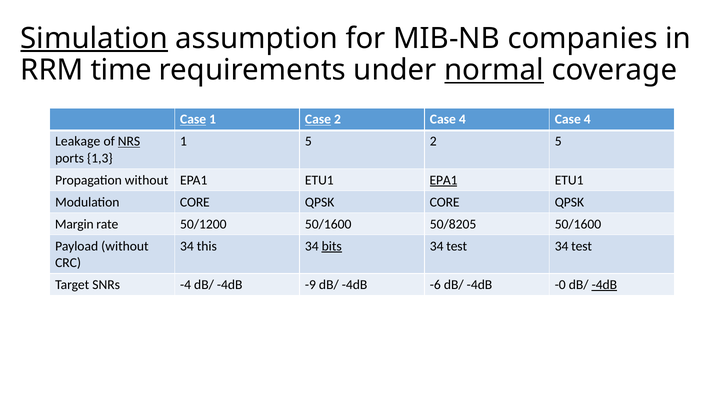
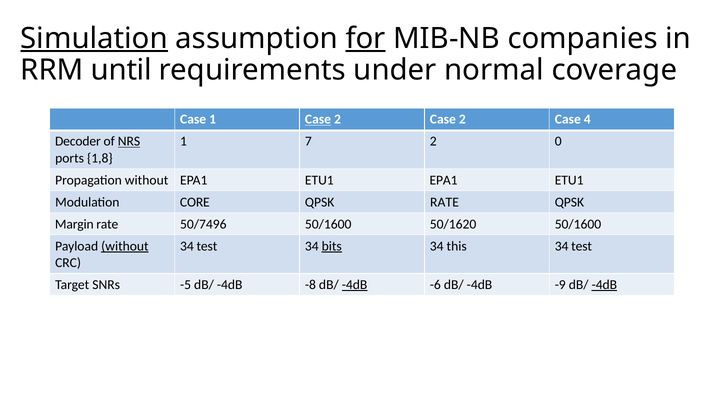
for underline: none -> present (366, 38)
time: time -> until (121, 70)
normal underline: present -> none (494, 70)
Case underline: present -> none (193, 120)
2 Case 4: 4 -> 2 (462, 120)
Leakage: Leakage -> Decoder (78, 142)
1 5: 5 -> 7 (308, 142)
2 5: 5 -> 0 (558, 142)
1,3: 1,3 -> 1,8 (100, 158)
EPA1 underline: present -> none (444, 180)
QPSK CORE: CORE -> RATE (444, 202)
50/1200: 50/1200 -> 50/7496 (203, 224)
50/8205: 50/8205 -> 50/1620 (453, 224)
without underline: none -> present (125, 246)
this: this -> test (207, 246)
test: test -> this (457, 246)
-4: -4 -> -5 (186, 285)
-9: -9 -> -8 (310, 285)
-4dB underline: none -> present (355, 285)
-0: -0 -> -9 (560, 285)
